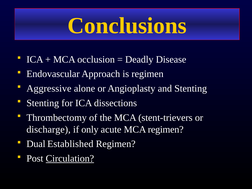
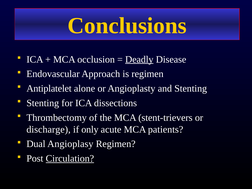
Deadly underline: none -> present (139, 59)
Aggressive: Aggressive -> Antiplatelet (49, 88)
MCA regimen: regimen -> patients (166, 129)
Established: Established -> Angioplasy (70, 144)
